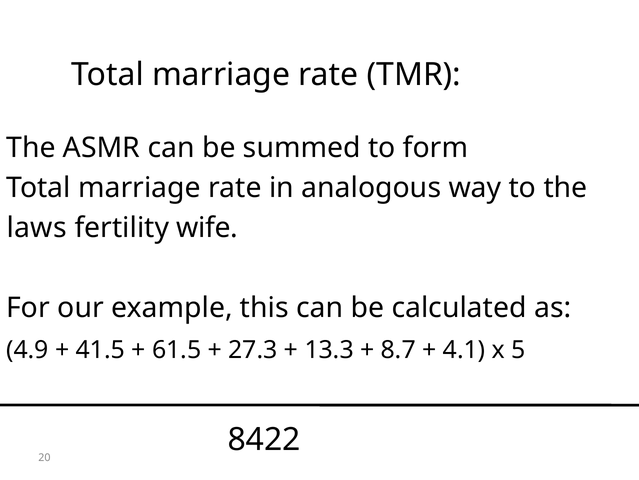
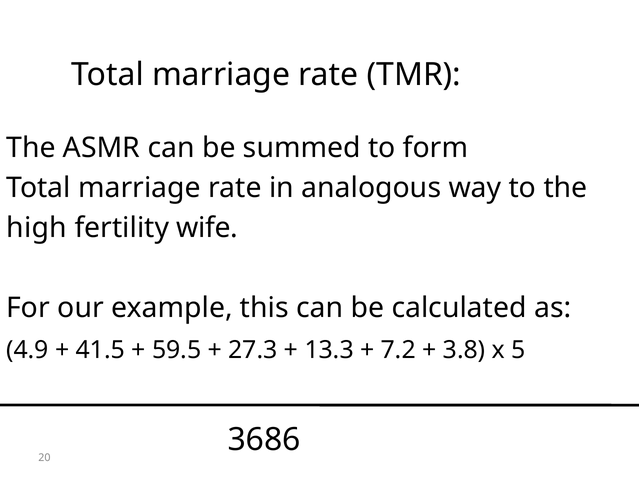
laws: laws -> high (37, 228)
61.5: 61.5 -> 59.5 (177, 349)
8.7: 8.7 -> 7.2 (398, 349)
4.1: 4.1 -> 3.8 (464, 349)
8422: 8422 -> 3686 (264, 439)
